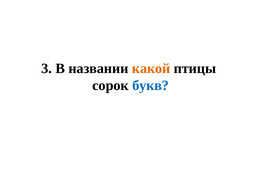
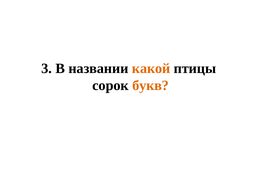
букв colour: blue -> orange (151, 86)
